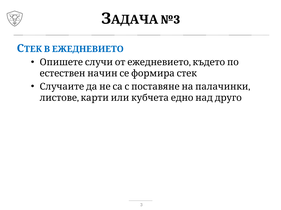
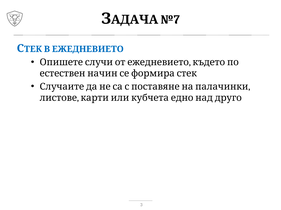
№3: №3 -> №7 (170, 20)
